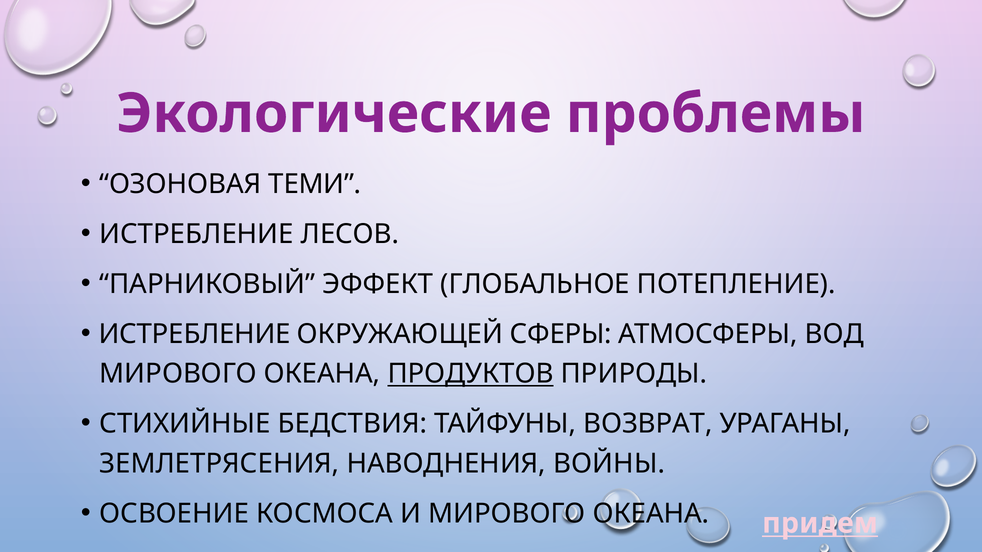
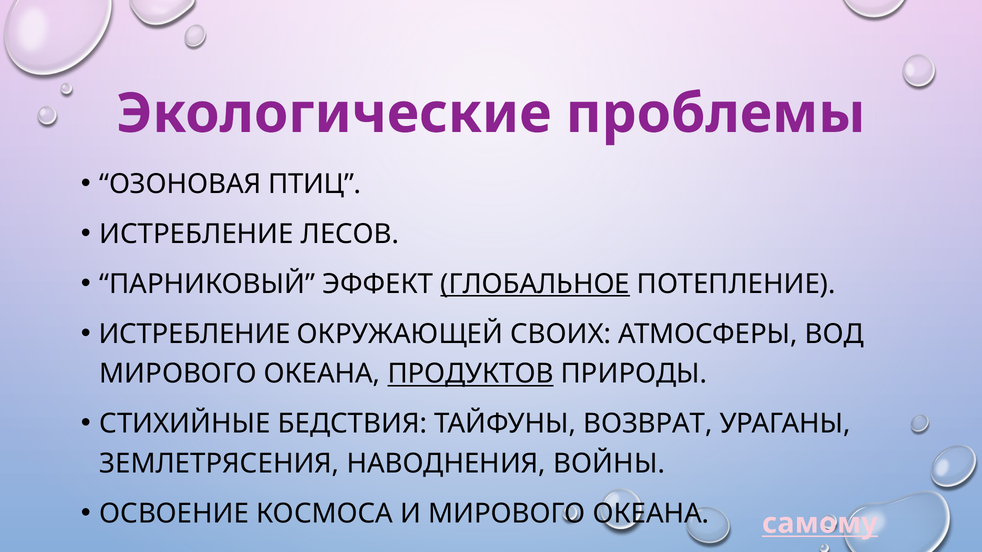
ТЕМИ: ТЕМИ -> ПТИЦ (315, 184)
ГЛОБАЛЬНОЕ underline: none -> present (535, 284)
СФЕРЫ: СФЕРЫ -> СВОИХ (561, 334)
придем: придем -> самому (820, 524)
